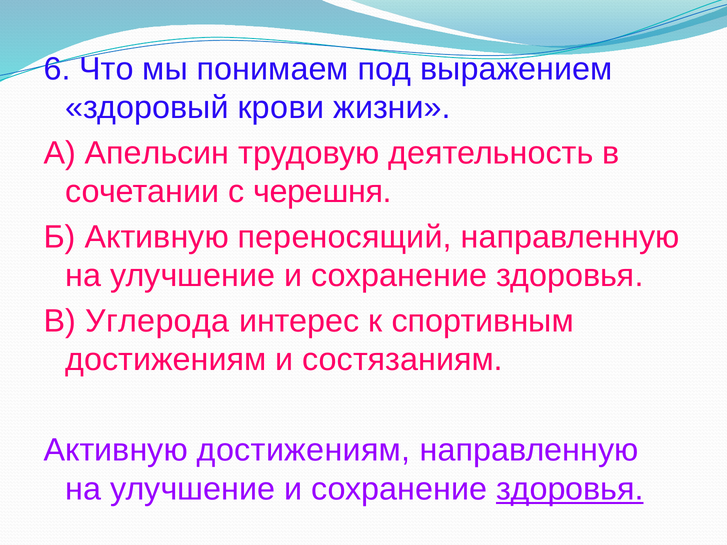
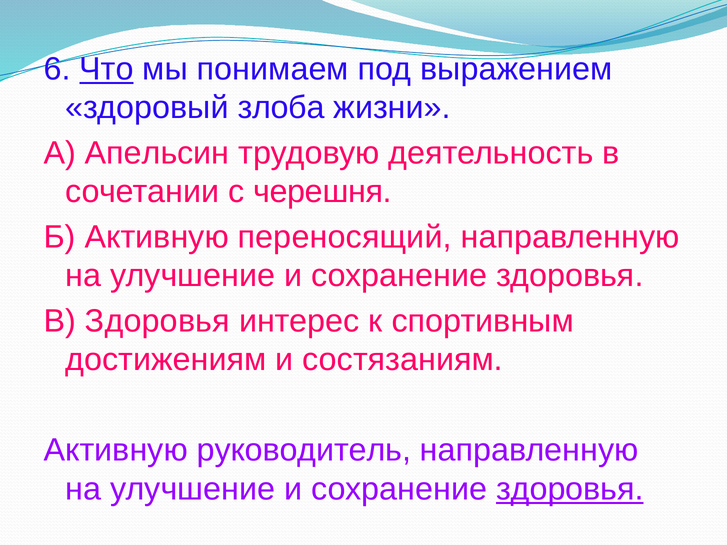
Что underline: none -> present (107, 69)
крови: крови -> злоба (281, 108)
В Углерода: Углерода -> Здоровья (157, 321)
Активную достижениям: достижениям -> руководитель (304, 450)
